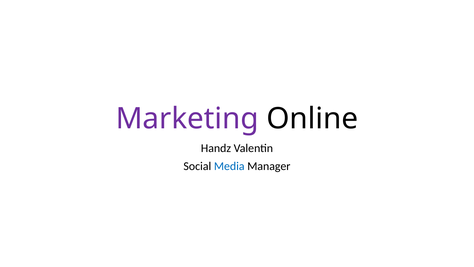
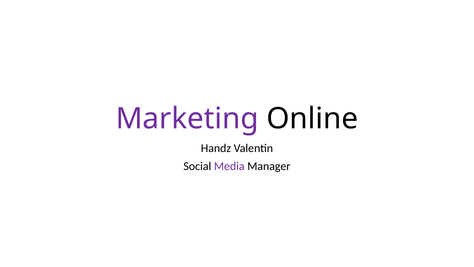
Media colour: blue -> purple (229, 166)
